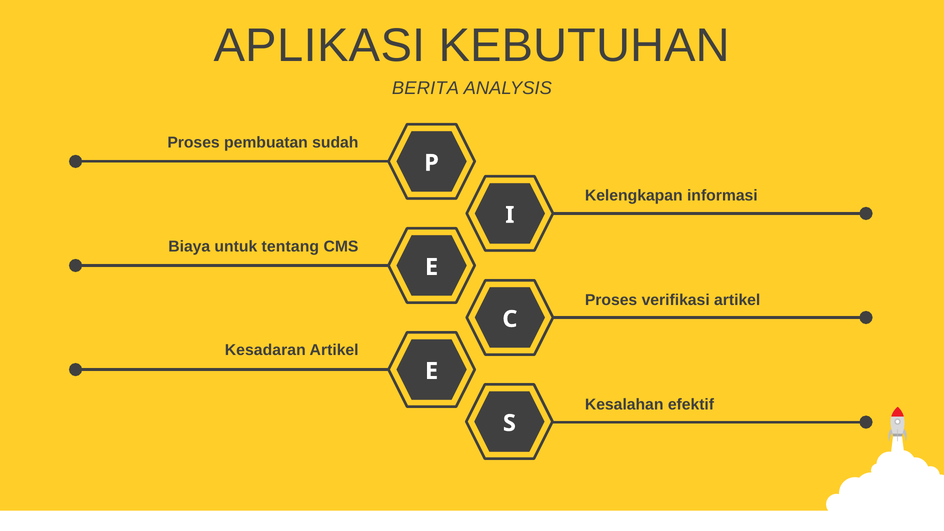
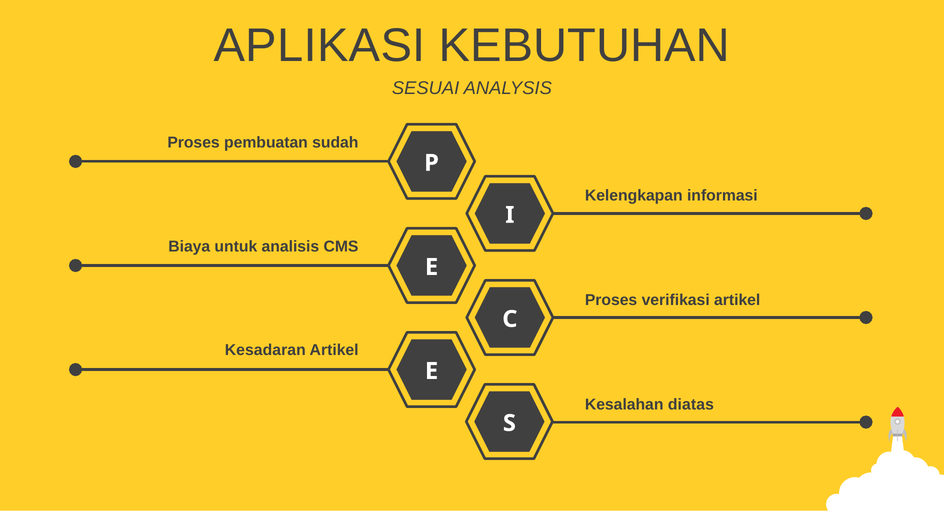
BERITA: BERITA -> SESUAI (426, 88)
tentang: tentang -> analisis (290, 247)
efektif: efektif -> diatas (691, 405)
